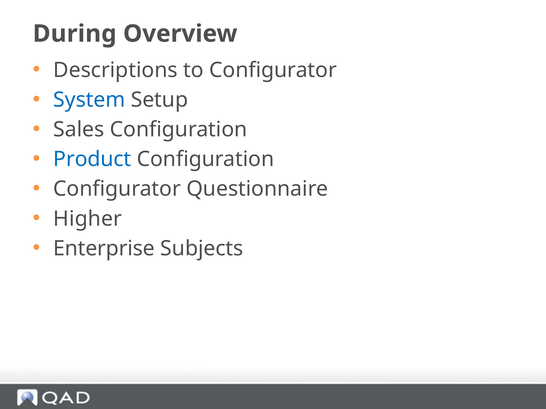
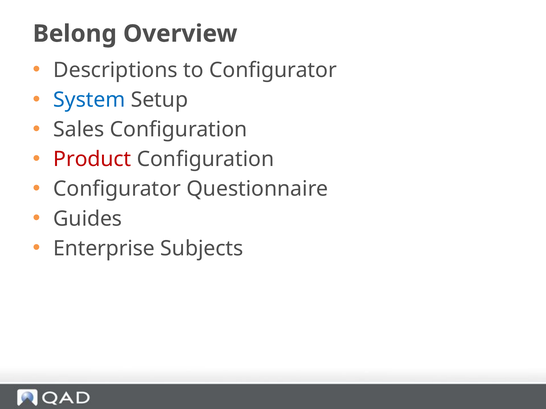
During: During -> Belong (75, 34)
Product colour: blue -> red (92, 159)
Higher: Higher -> Guides (88, 219)
